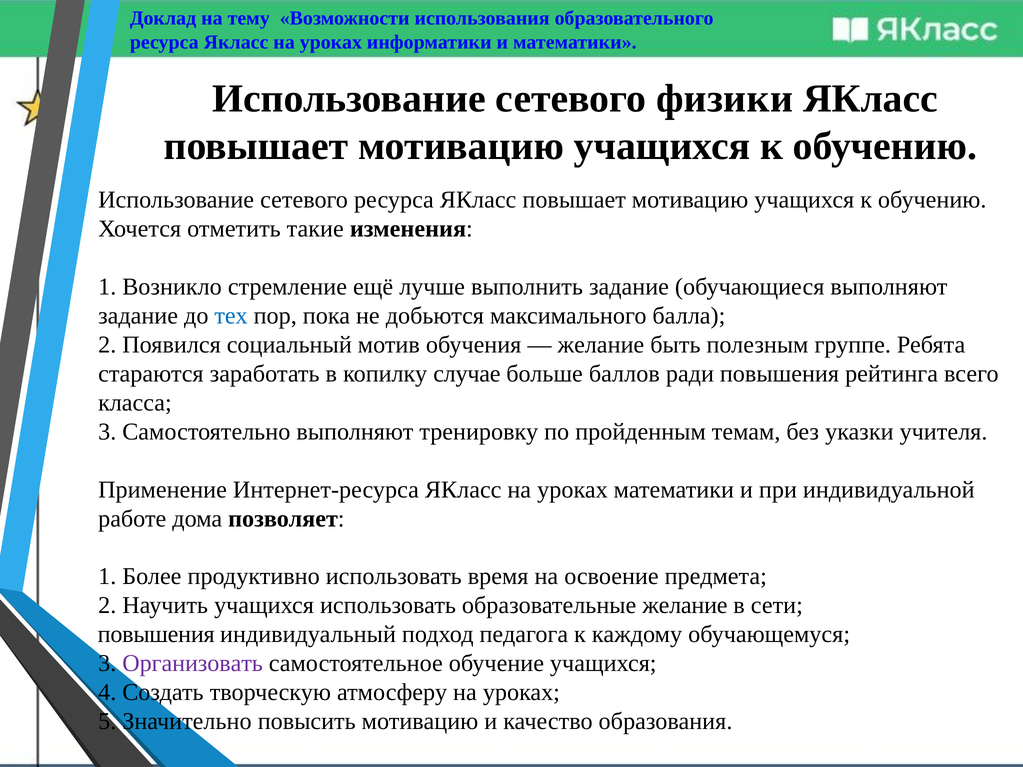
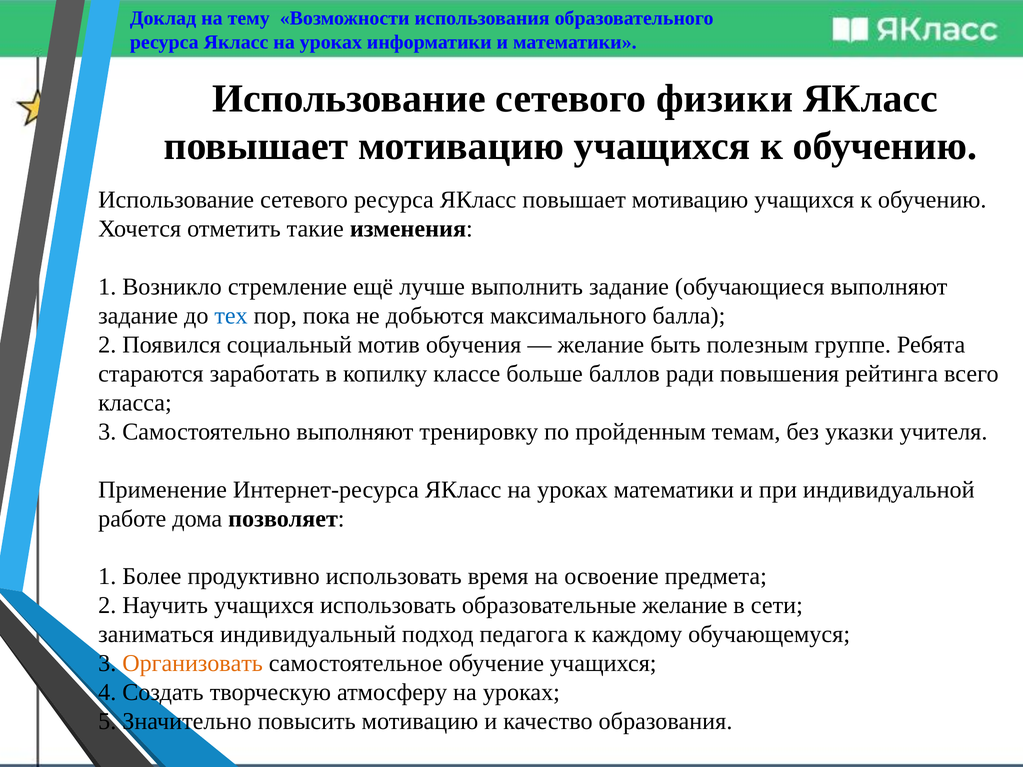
случае: случае -> классе (467, 374)
повышения: повышения -> заниматься (156, 635)
Организовать colour: purple -> orange (193, 664)
